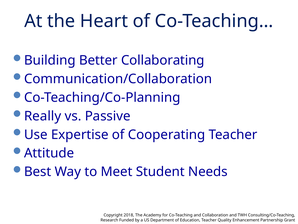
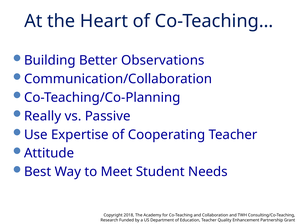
Collaborating: Collaborating -> Observations (163, 60)
